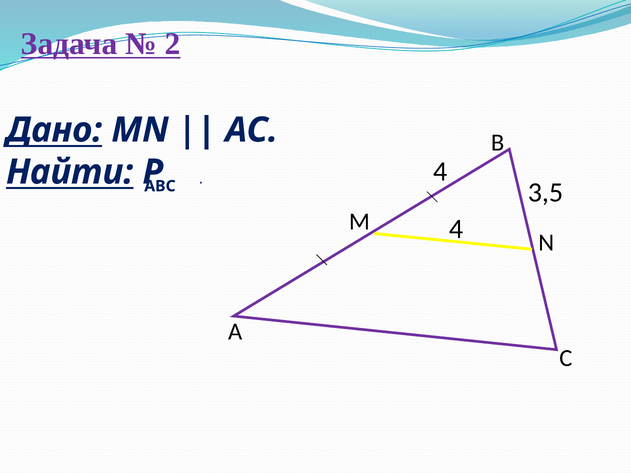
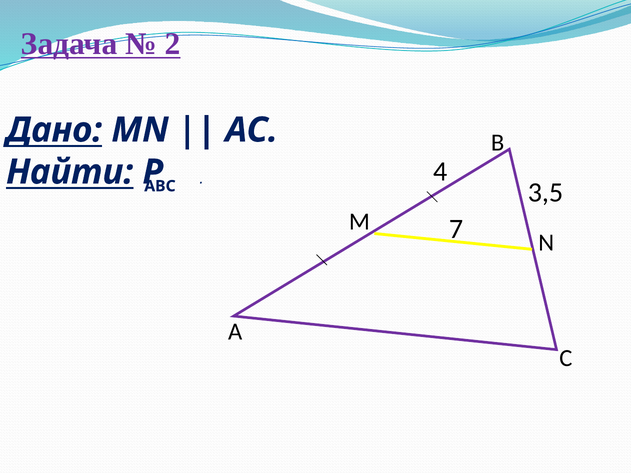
M 4: 4 -> 7 (456, 229)
